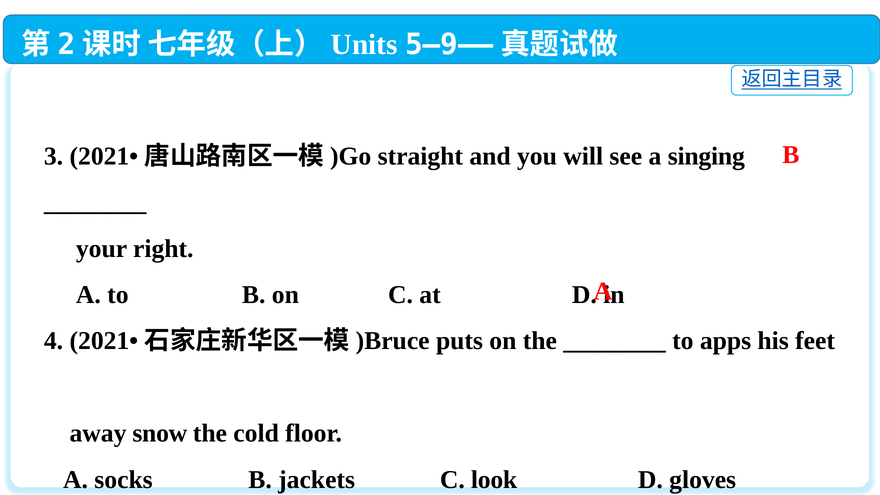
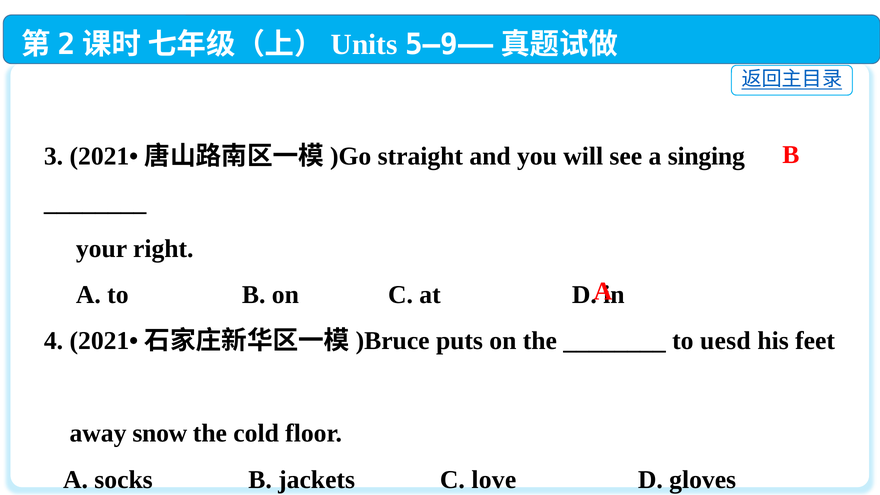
apps: apps -> uesd (725, 341)
look: look -> love (494, 480)
